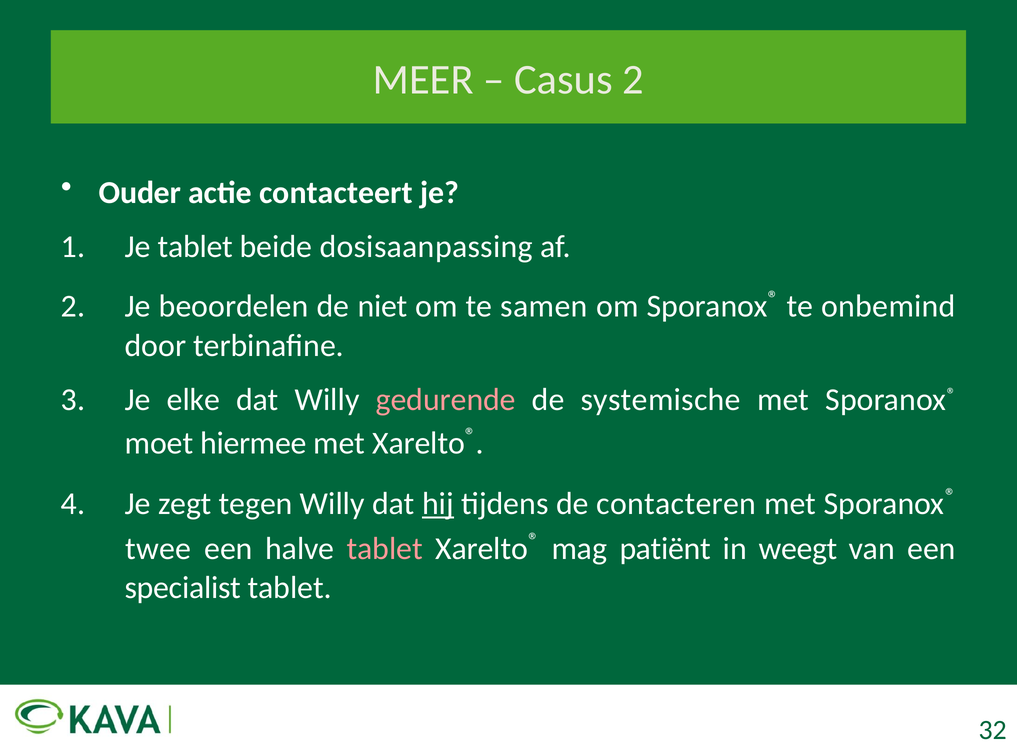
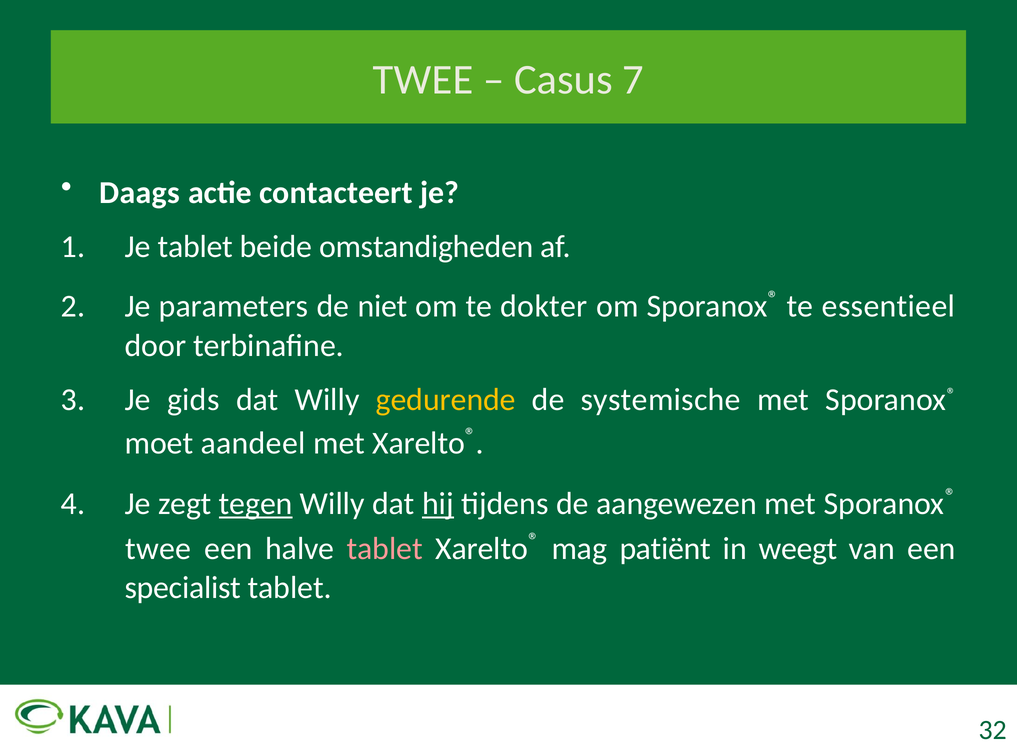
MEER: MEER -> TWEE (423, 80)
Casus 2: 2 -> 7 (633, 80)
Ouder: Ouder -> Daags (140, 193)
dosisaanpassing: dosisaanpassing -> omstandigheden (426, 247)
beoordelen: beoordelen -> parameters (234, 306)
samen: samen -> dokter (544, 306)
onbemind: onbemind -> essentieel (888, 306)
elke: elke -> gids (193, 400)
gedurende colour: pink -> yellow (446, 400)
hiermee: hiermee -> aandeel (253, 443)
tegen underline: none -> present (256, 504)
contacteren: contacteren -> aangewezen (677, 504)
